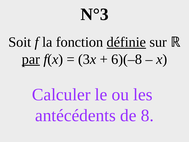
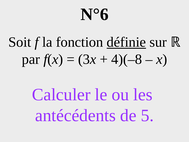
N°3: N°3 -> N°6 (94, 14)
par underline: present -> none (31, 59)
6)(–8: 6)(–8 -> 4)(–8 (127, 59)
8: 8 -> 5 (147, 115)
